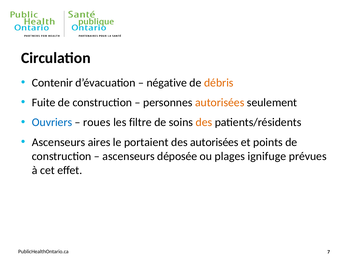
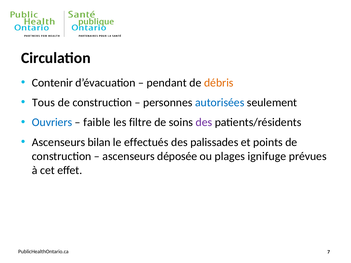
négative: négative -> pendant (167, 83)
Fuite: Fuite -> Tous (44, 103)
autorisées colour: orange -> blue (220, 103)
roues: roues -> faible (97, 122)
des colour: orange -> purple (204, 122)
aires: aires -> bilan (99, 142)
portaient: portaient -> effectués (146, 142)
des autorisées: autorisées -> palissades (214, 142)
